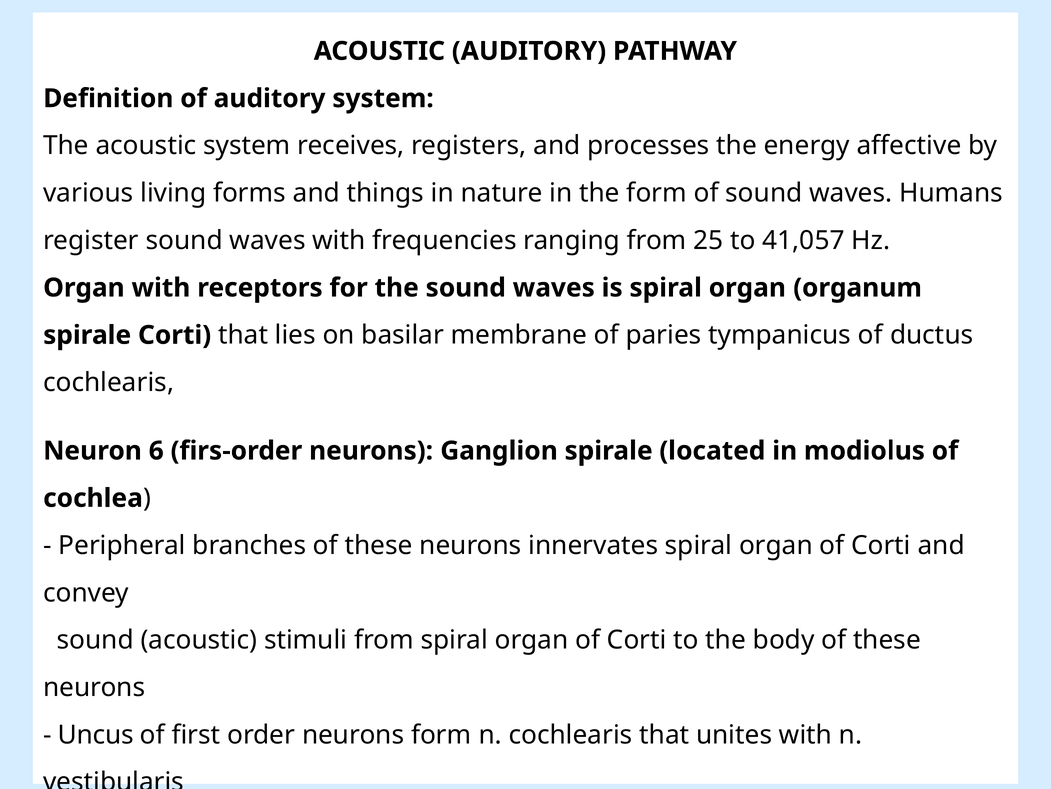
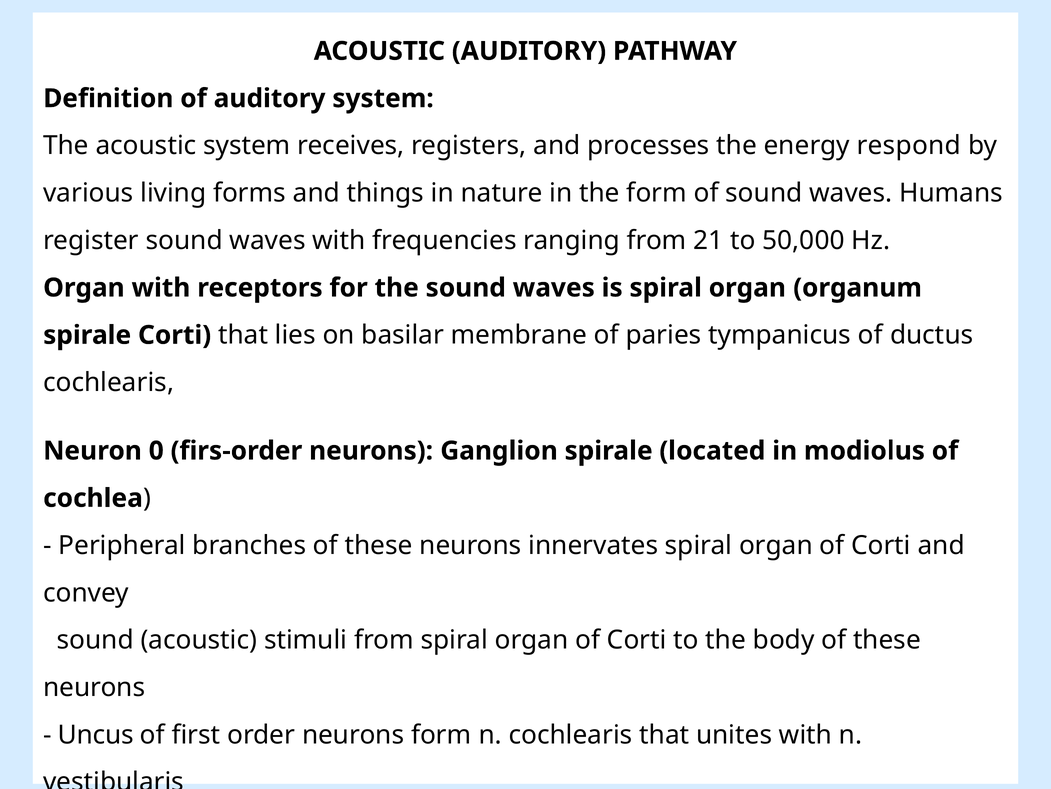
affective: affective -> respond (909, 146)
25: 25 -> 21 (708, 240)
41,057: 41,057 -> 50,000 (803, 240)
6: 6 -> 0 (156, 450)
